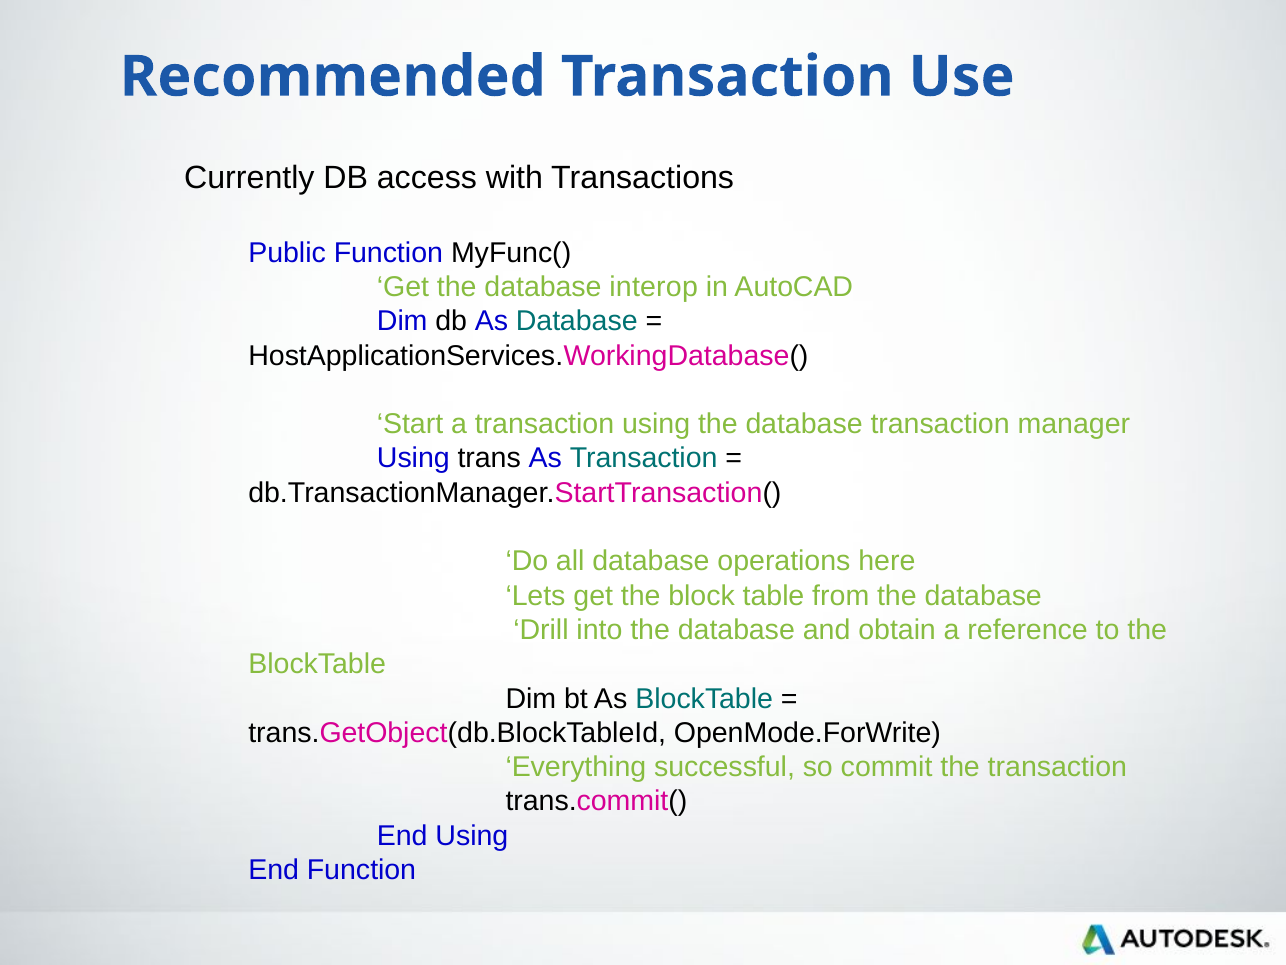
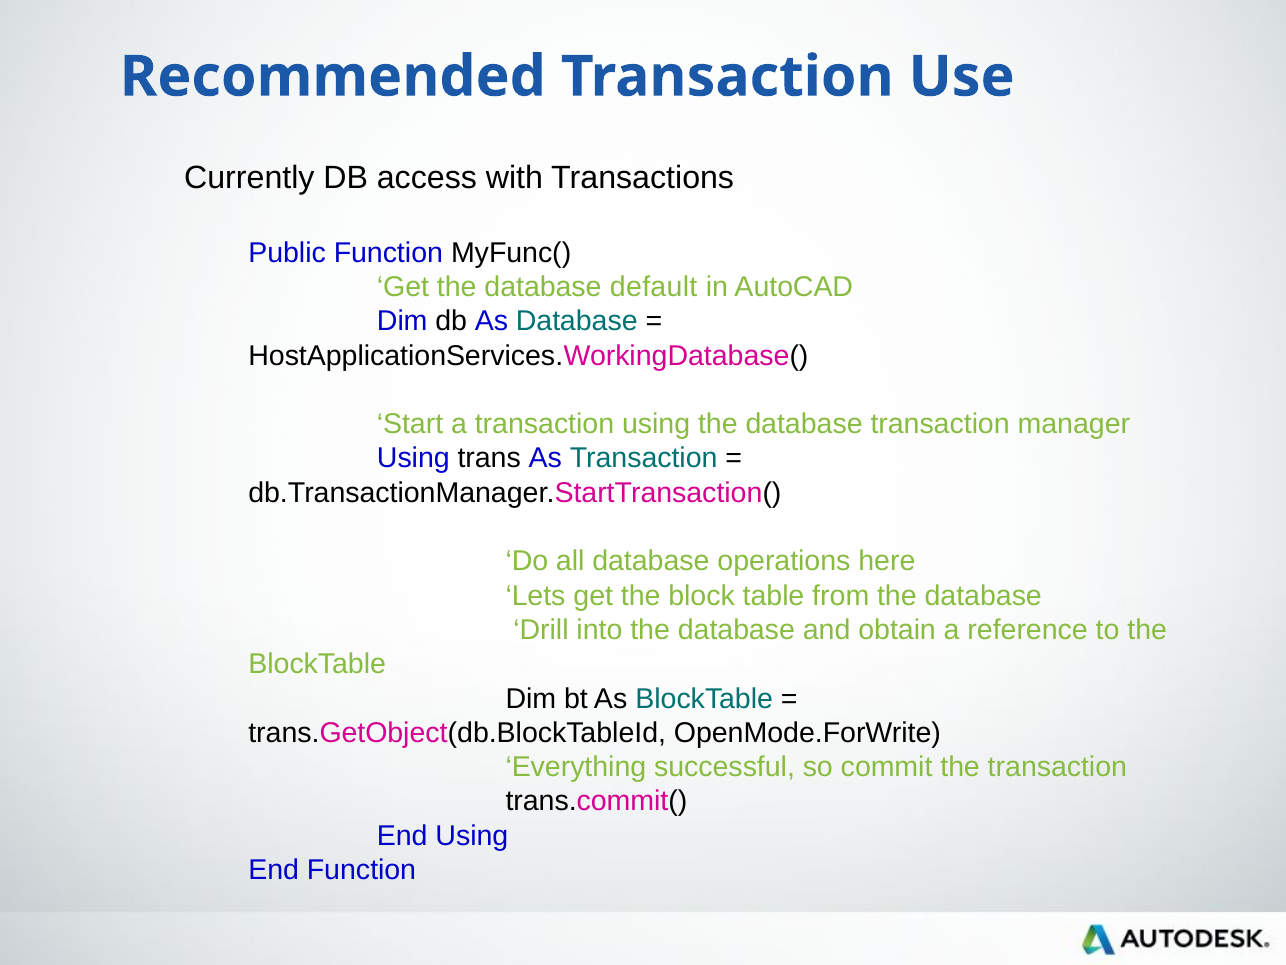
interop: interop -> default (654, 287)
